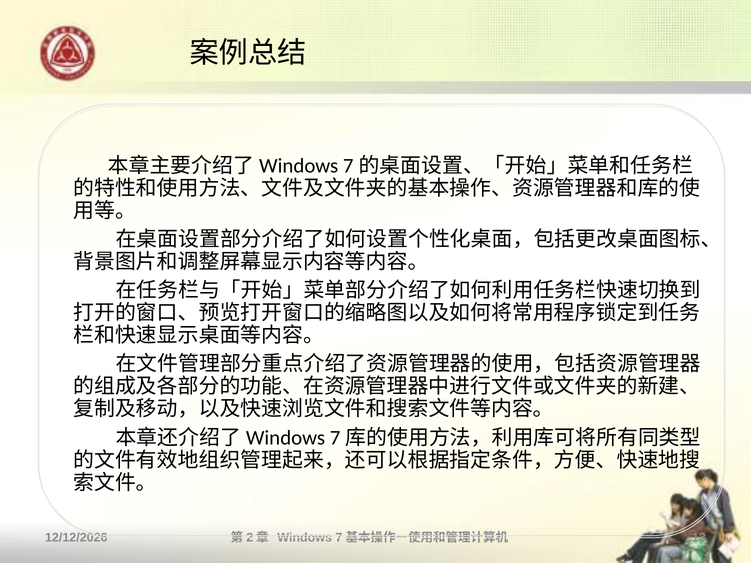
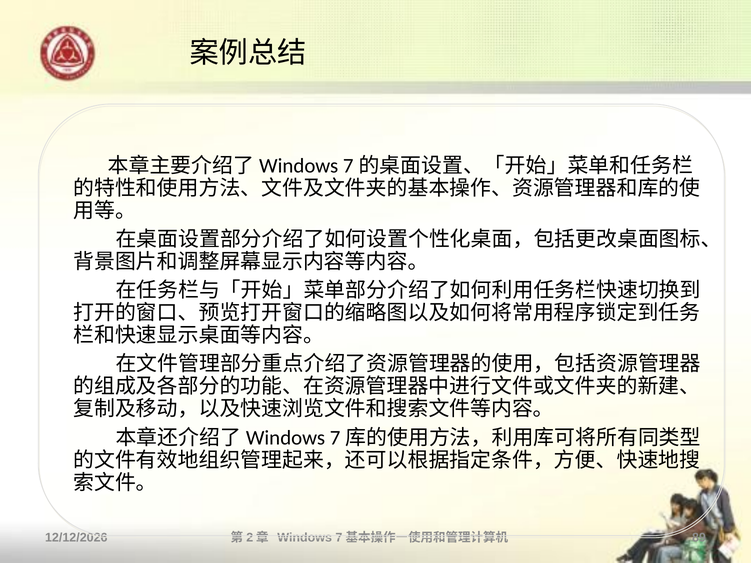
13: 13 -> 89 (699, 538)
